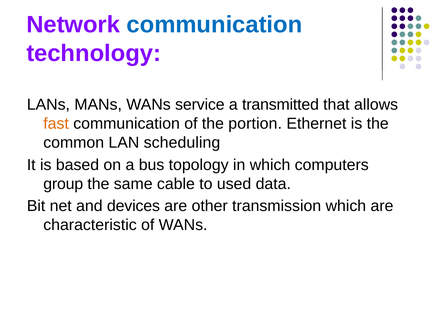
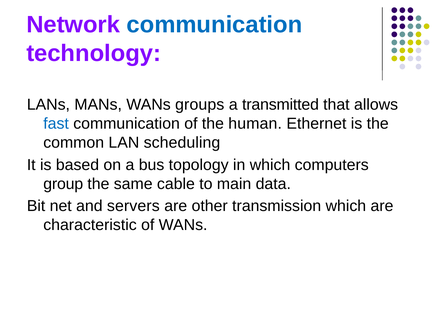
service: service -> groups (200, 105)
fast colour: orange -> blue (56, 124)
portion: portion -> human (255, 124)
used: used -> main (234, 184)
devices: devices -> servers (133, 206)
